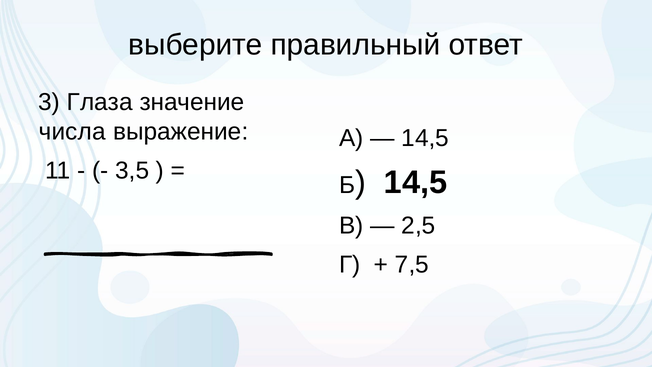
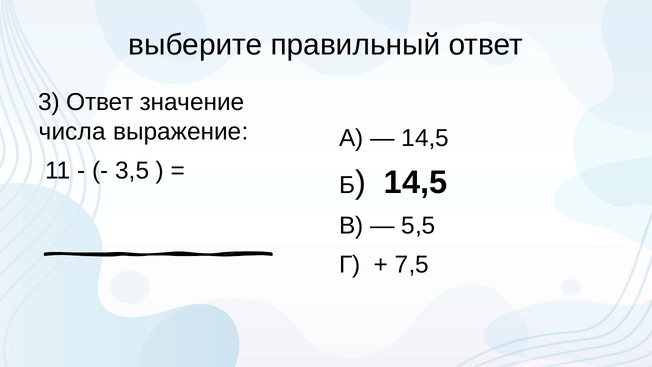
3 Глаза: Глаза -> Ответ (100, 102)
2,5: 2,5 -> 5,5 (418, 226)
